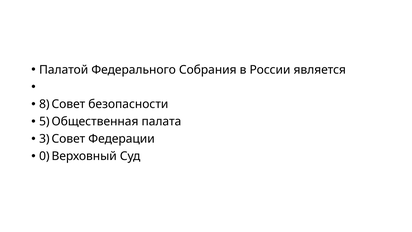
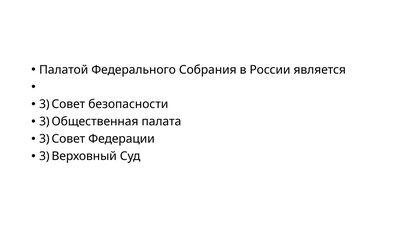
8: 8 -> 3 (44, 104)
5: 5 -> 3 (44, 121)
0: 0 -> 3 (44, 156)
